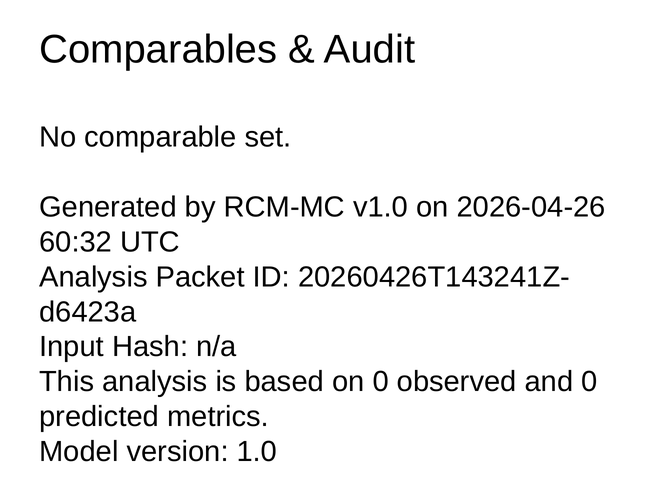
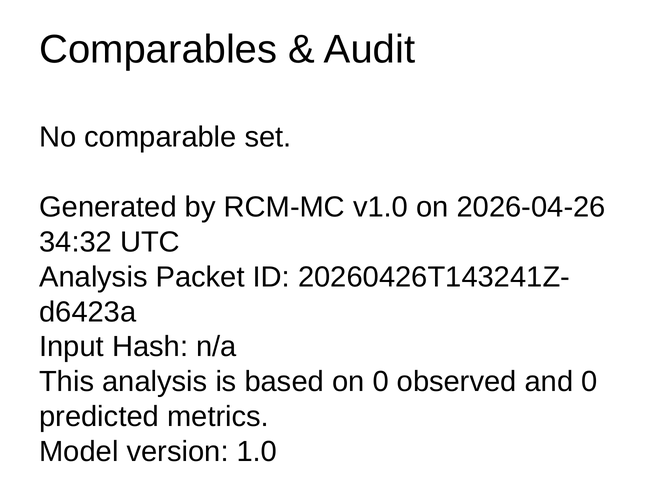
60:32: 60:32 -> 34:32 (76, 242)
